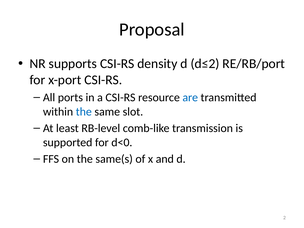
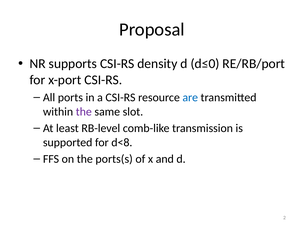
d≤2: d≤2 -> d≤0 (205, 64)
the colour: blue -> purple (84, 112)
d<0: d<0 -> d<8 (122, 142)
same(s: same(s -> ports(s (114, 159)
